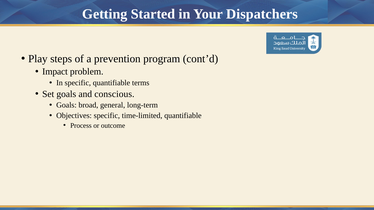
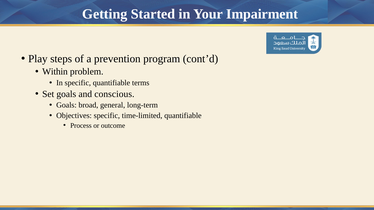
Dispatchers: Dispatchers -> Impairment (262, 14)
Impact: Impact -> Within (55, 72)
